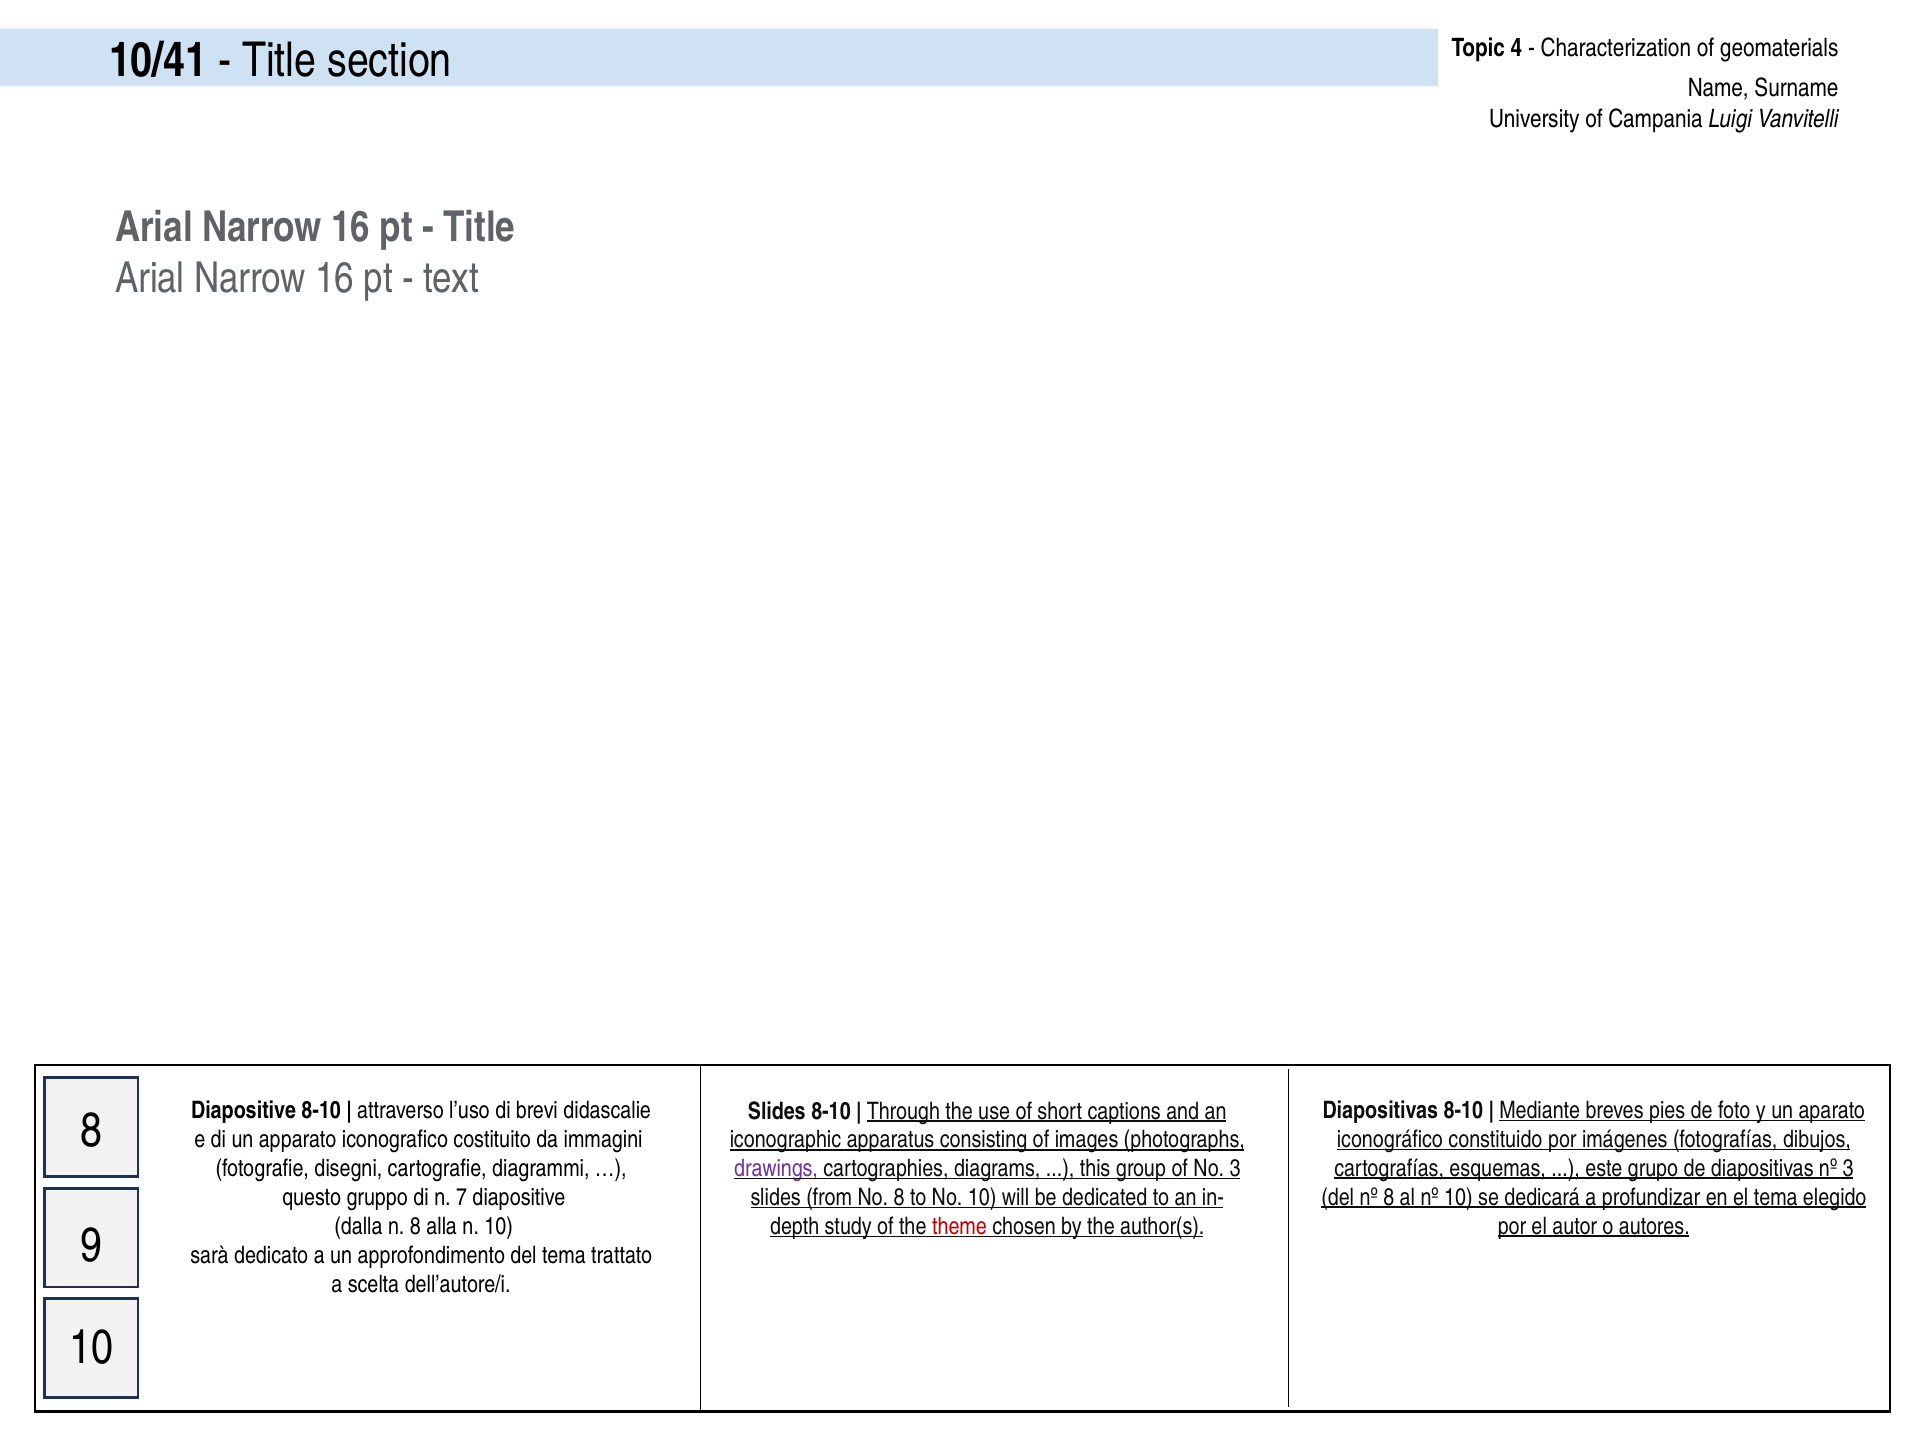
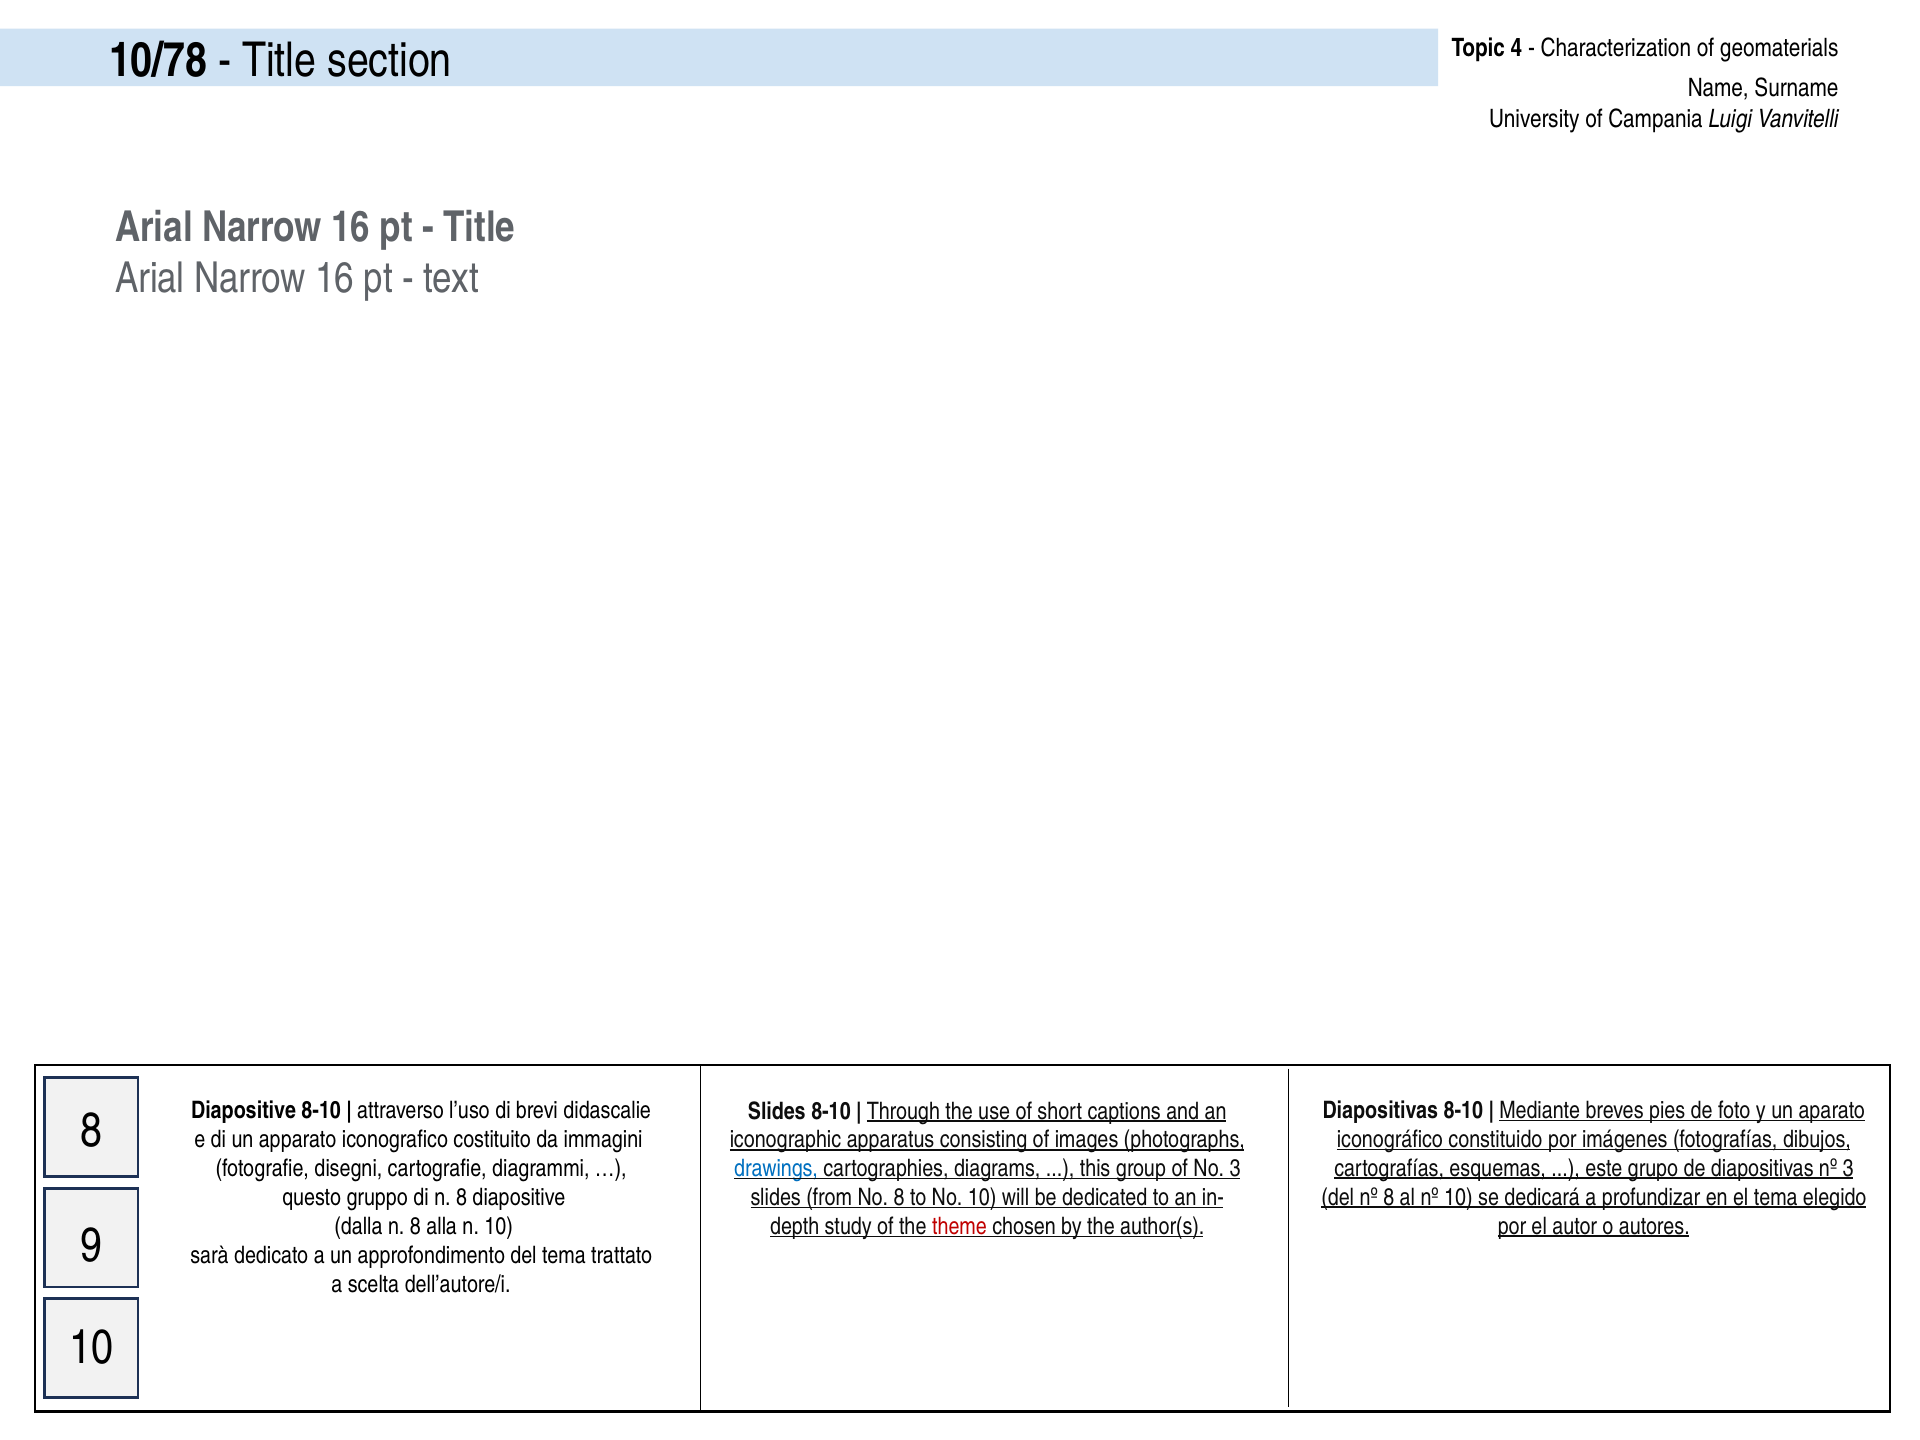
10/41: 10/41 -> 10/78 (158, 61)
drawings colour: purple -> blue (776, 1169)
di n 7: 7 -> 8 (462, 1198)
